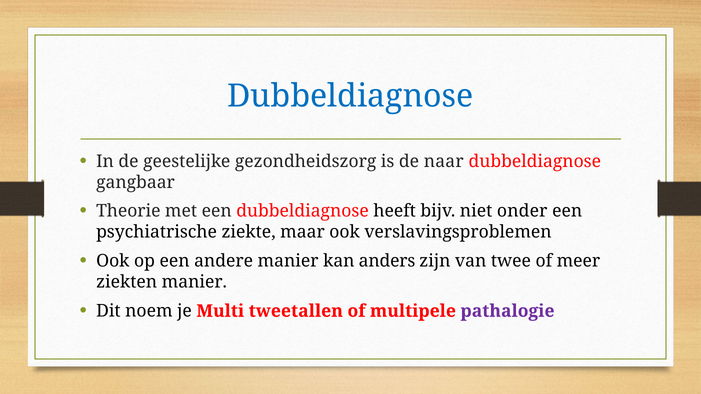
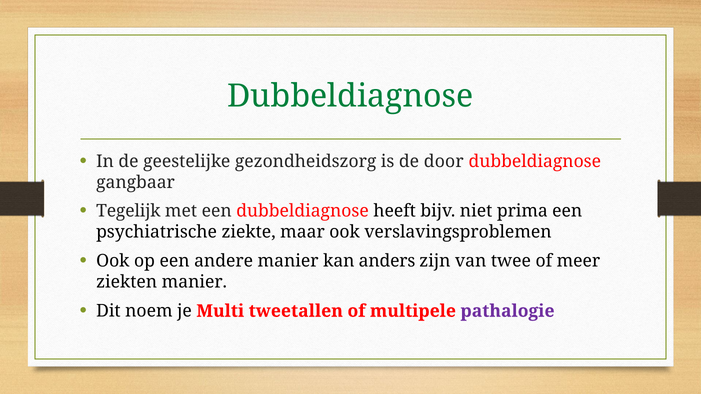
Dubbeldiagnose colour: blue -> green (350, 96)
naar: naar -> door (444, 161)
Theorie: Theorie -> Tegelijk (128, 211)
onder: onder -> prima (522, 211)
